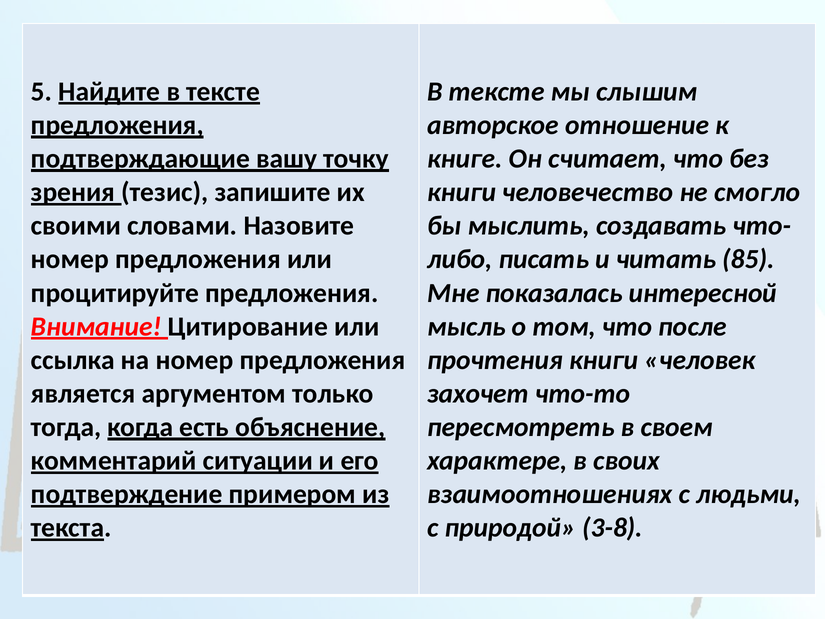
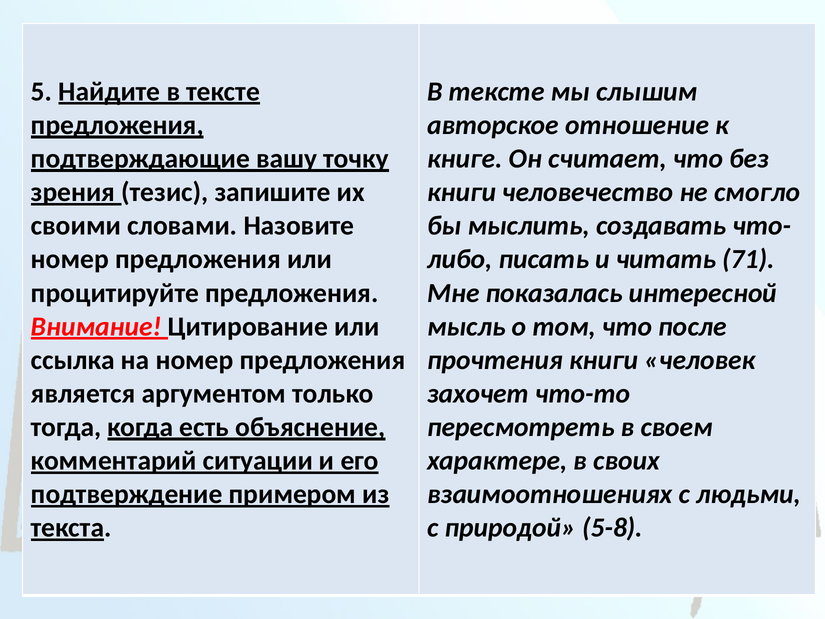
85: 85 -> 71 (749, 259)
3-8: 3-8 -> 5-8 (612, 528)
